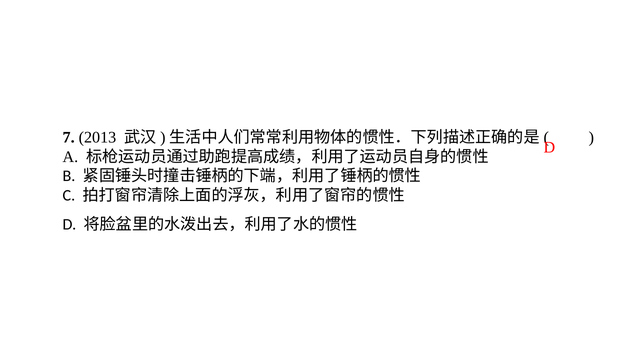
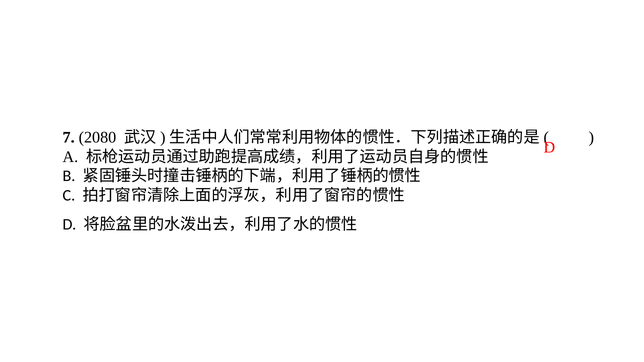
2013: 2013 -> 2080 (97, 138)
